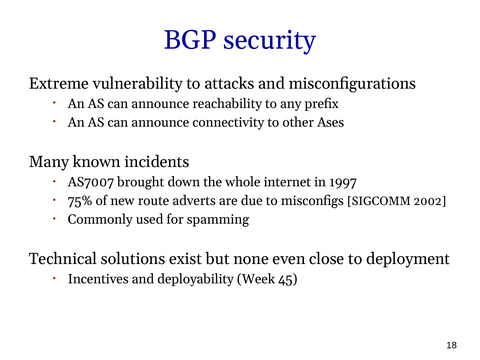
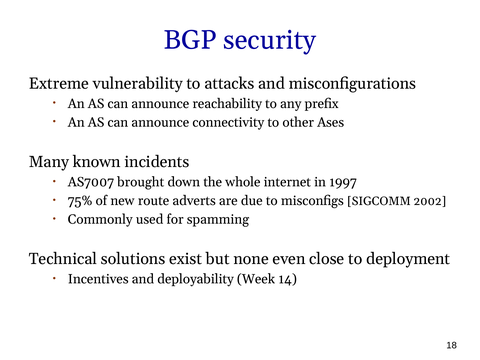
45: 45 -> 14 (288, 279)
